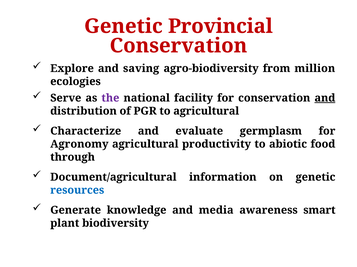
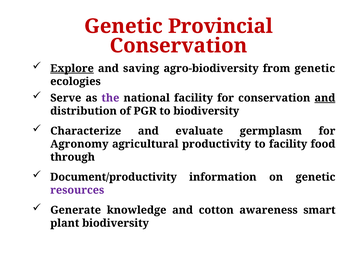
Explore underline: none -> present (72, 69)
from million: million -> genetic (315, 69)
to agricultural: agricultural -> biodiversity (206, 111)
to abiotic: abiotic -> facility (288, 144)
Document/agricultural: Document/agricultural -> Document/productivity (113, 178)
resources colour: blue -> purple (77, 191)
media: media -> cotton (216, 211)
